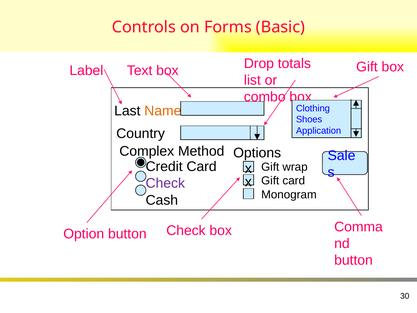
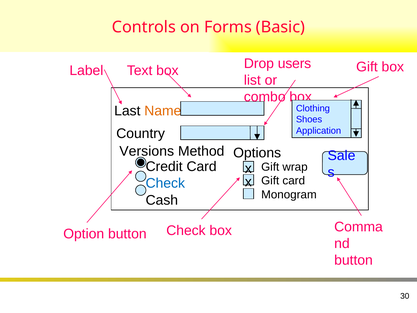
totals: totals -> users (294, 63)
Complex: Complex -> Versions (147, 151)
Check colour: purple -> blue (165, 183)
